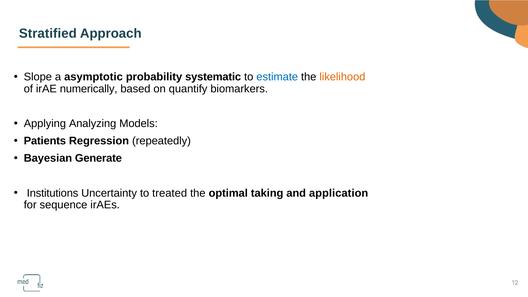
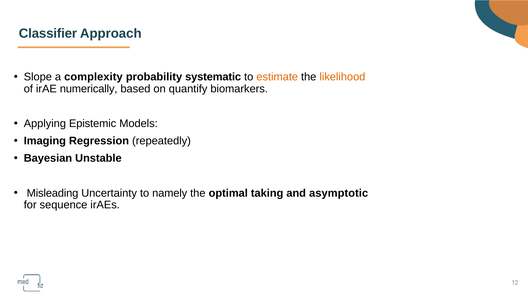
Stratified: Stratified -> Classifier (48, 33)
asymptotic: asymptotic -> complexity (93, 77)
estimate colour: blue -> orange (277, 77)
Analyzing: Analyzing -> Epistemic (93, 124)
Patients: Patients -> Imaging (45, 141)
Generate: Generate -> Unstable (98, 158)
Institutions: Institutions -> Misleading (53, 193)
treated: treated -> namely (170, 193)
application: application -> asymptotic (339, 193)
